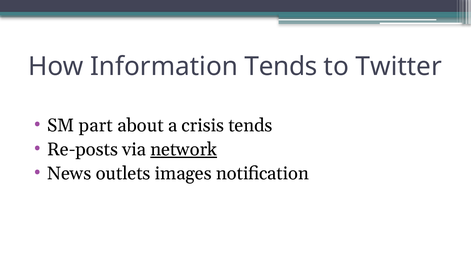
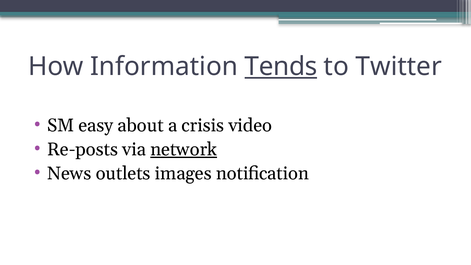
Tends underline: none -> present (281, 67)
part: part -> easy (96, 125)
crisis tends: tends -> video (250, 125)
